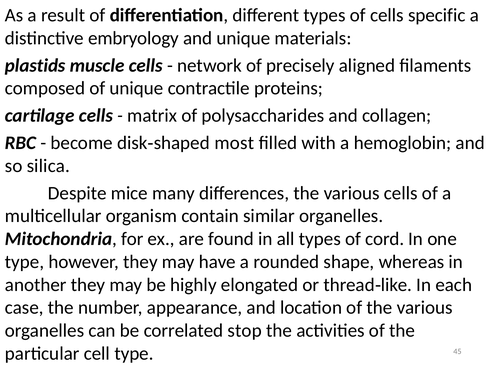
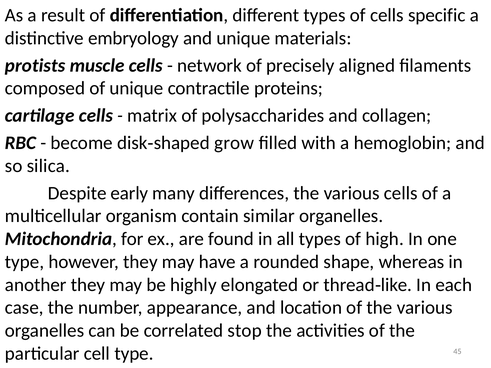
plastids: plastids -> protists (35, 65)
most: most -> grow (234, 143)
mice: mice -> early (129, 193)
cord: cord -> high (385, 239)
